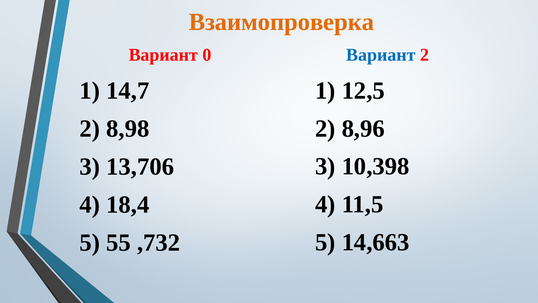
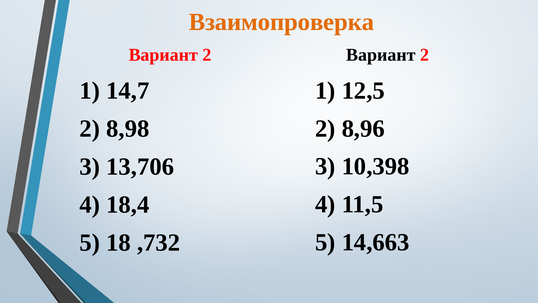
0: 0 -> 2 (207, 55)
Вариант colour: blue -> black (381, 55)
55: 55 -> 18 (119, 242)
